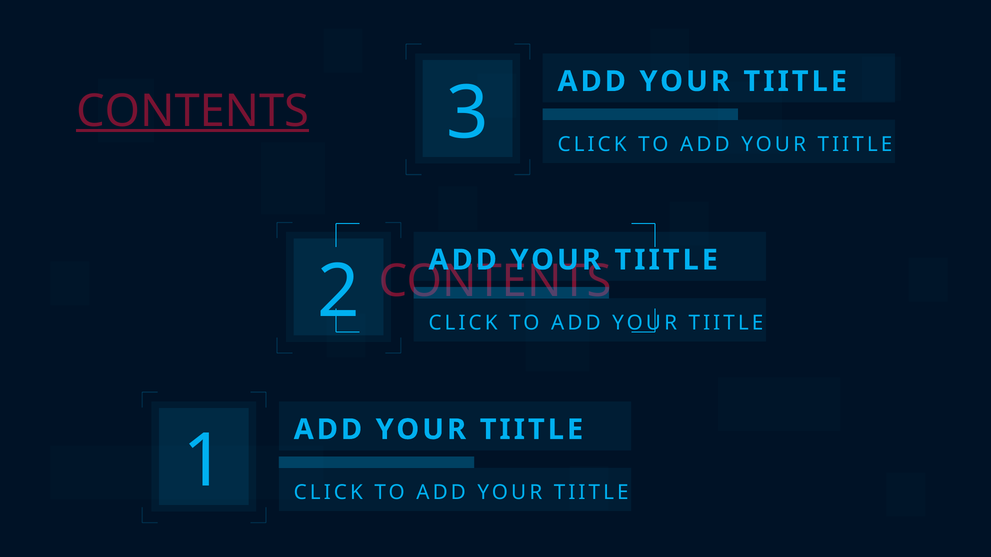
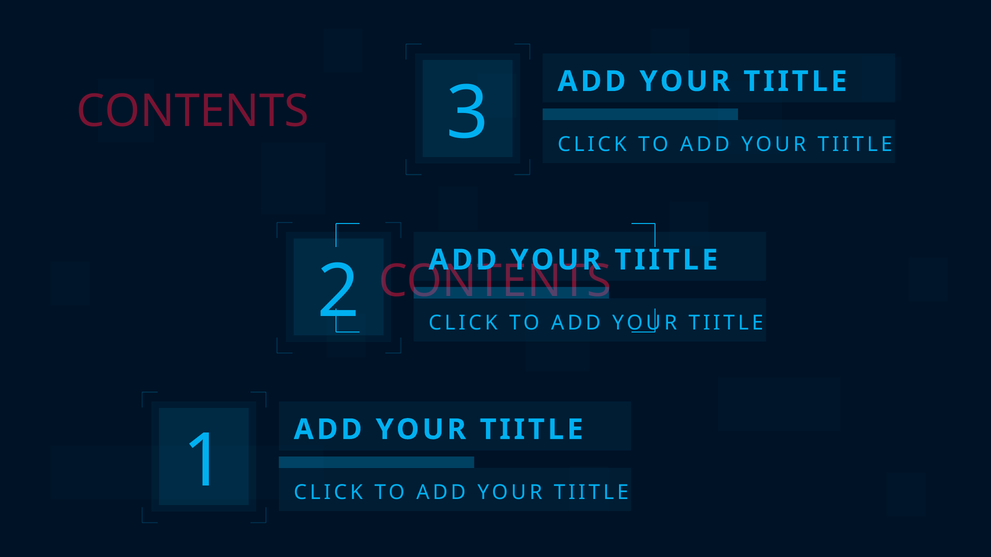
CONTENTS underline: present -> none (193, 111)
